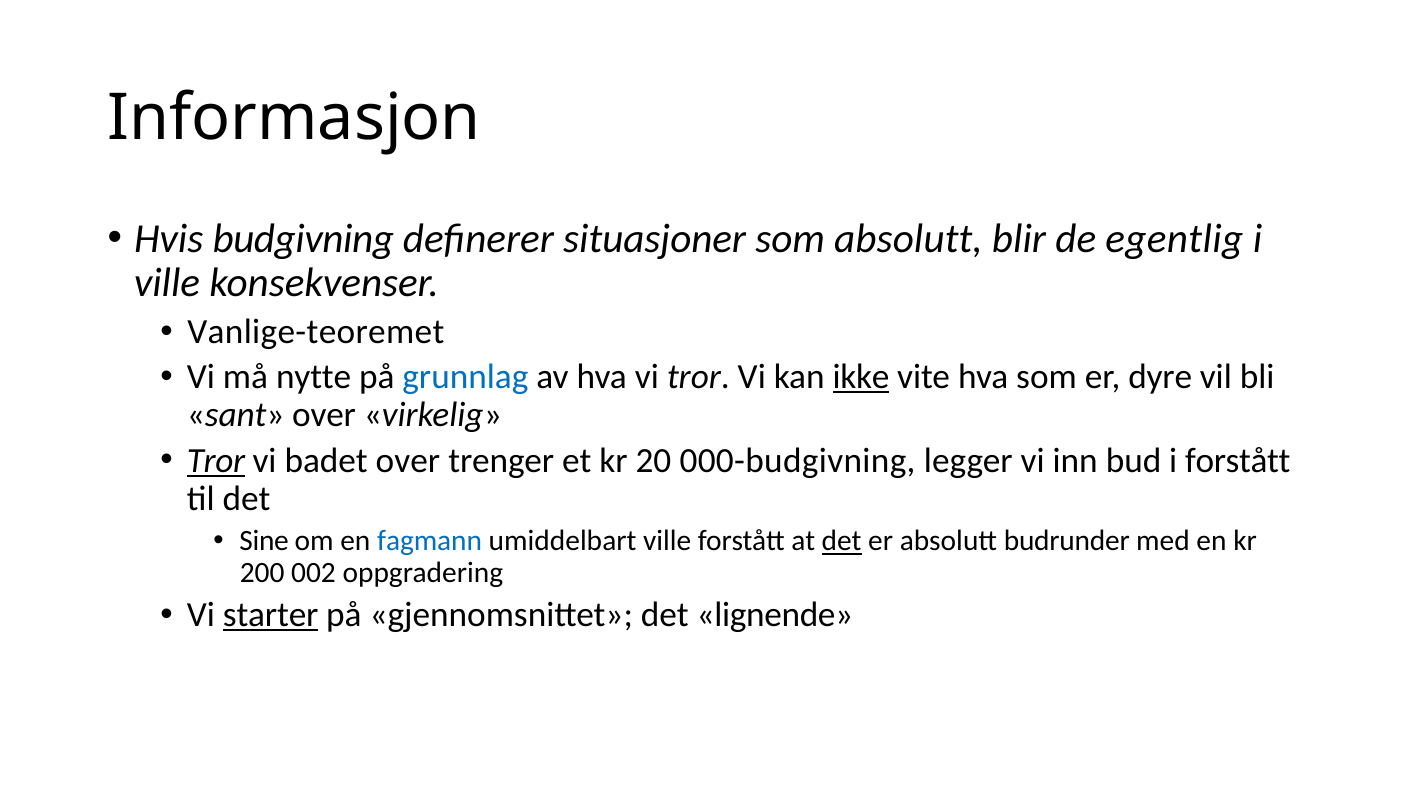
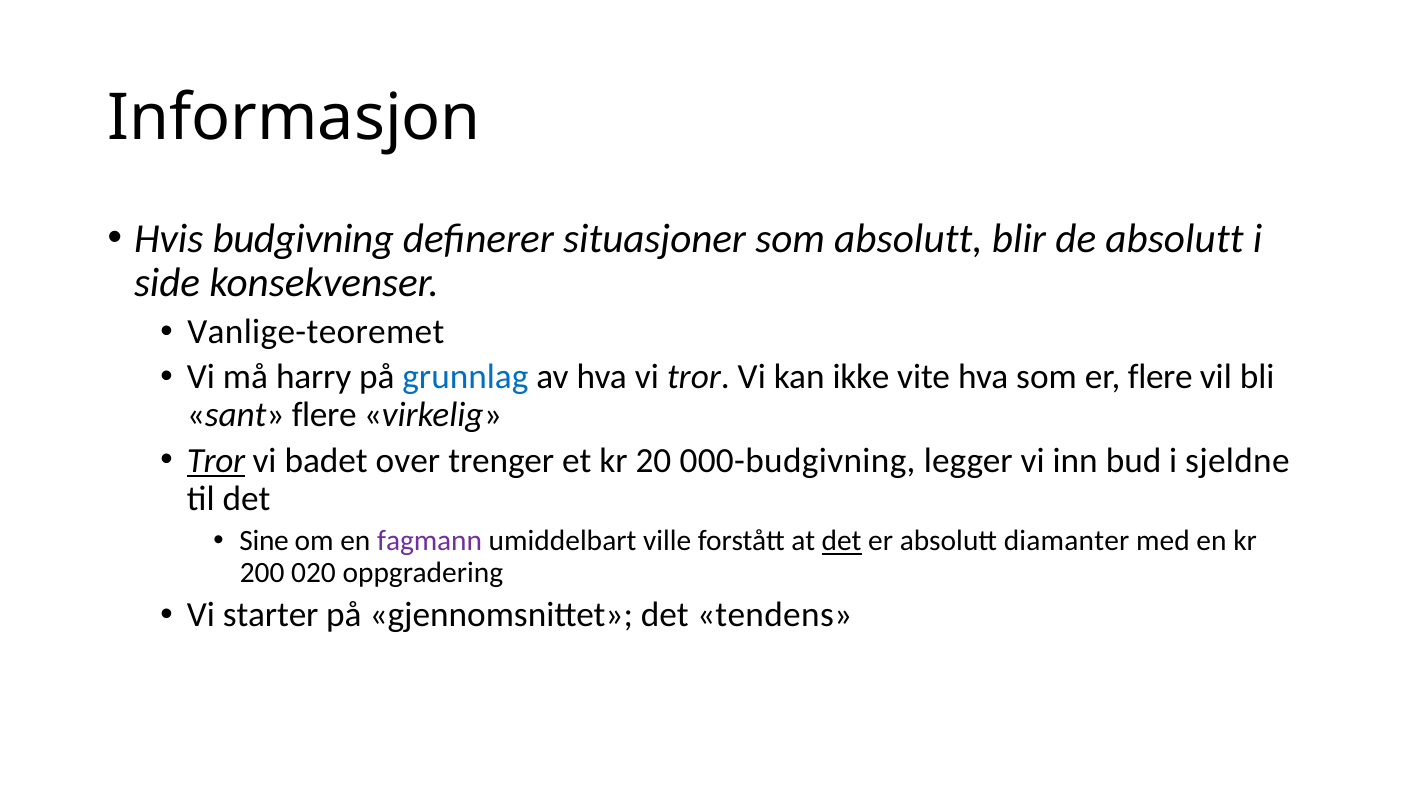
de egentlig: egentlig -> absolutt (1174, 239)
ville: ville -> side (167, 283)
nytte: nytte -> harry (314, 377)
ikke underline: present -> none (861, 377)
er dyre: dyre -> flere (1160, 377)
sant over: over -> flere (324, 415)
i forstått: forstått -> sjeldne (1237, 461)
fagmann colour: blue -> purple (430, 541)
budrunder: budrunder -> diamanter (1067, 541)
002: 002 -> 020 (314, 573)
starter underline: present -> none (271, 615)
lignende: lignende -> tendens (775, 615)
